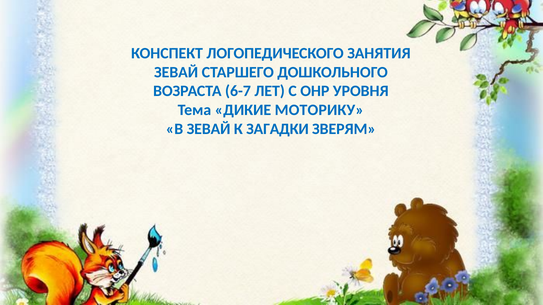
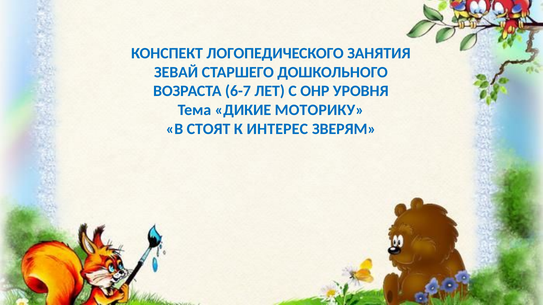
В ЗЕВАЙ: ЗЕВАЙ -> СТОЯТ (209, 129)
ЗАГАДКИ: ЗАГАДКИ -> ИНТЕРЕС (277, 129)
